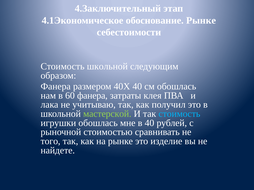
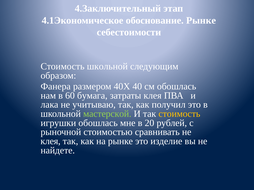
60 фанера: фанера -> бумага (92, 96)
стоимость colour: light blue -> yellow (179, 114)
в 40: 40 -> 20 (149, 123)
того: того -> клея (51, 142)
